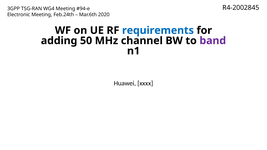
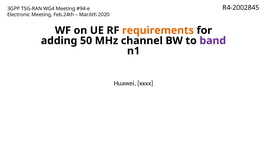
requirements colour: blue -> orange (158, 30)
